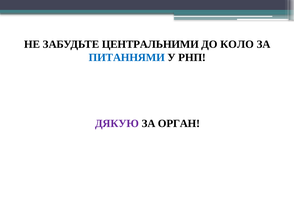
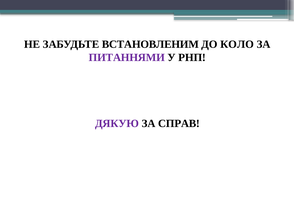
ЦЕНТРАЛЬНИМИ: ЦЕНТРАЛЬНИМИ -> ВСТАНОВЛЕНИМ (150, 44)
ПИТАННЯМИ colour: blue -> purple (127, 58)
ОРГАН: ОРГАН -> СПРАВ (179, 124)
